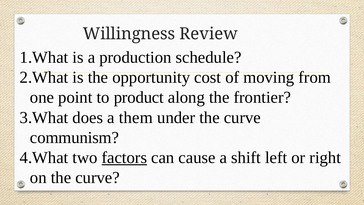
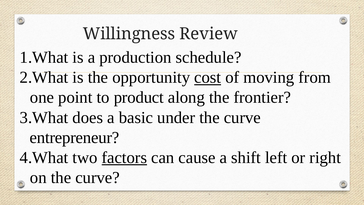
cost underline: none -> present (208, 77)
them: them -> basic (136, 117)
communism: communism -> entrepreneur (74, 137)
